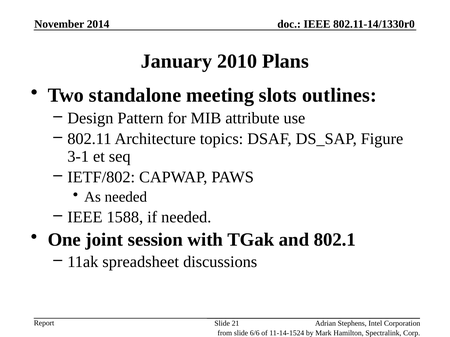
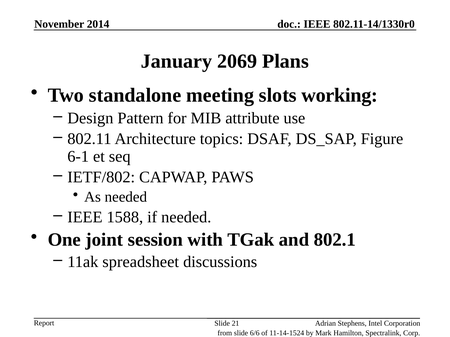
2010: 2010 -> 2069 (237, 61)
outlines: outlines -> working (340, 95)
3-1: 3-1 -> 6-1 (78, 157)
